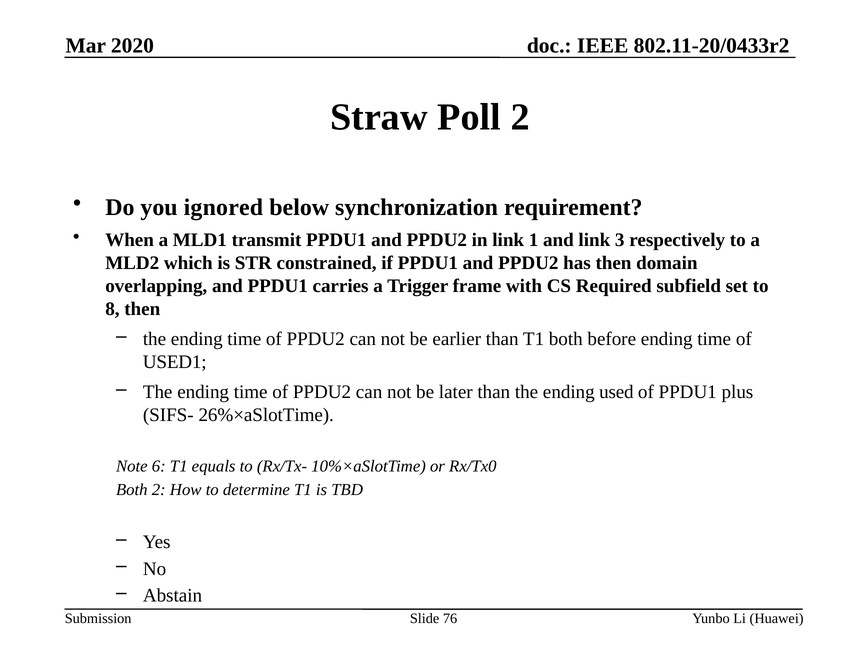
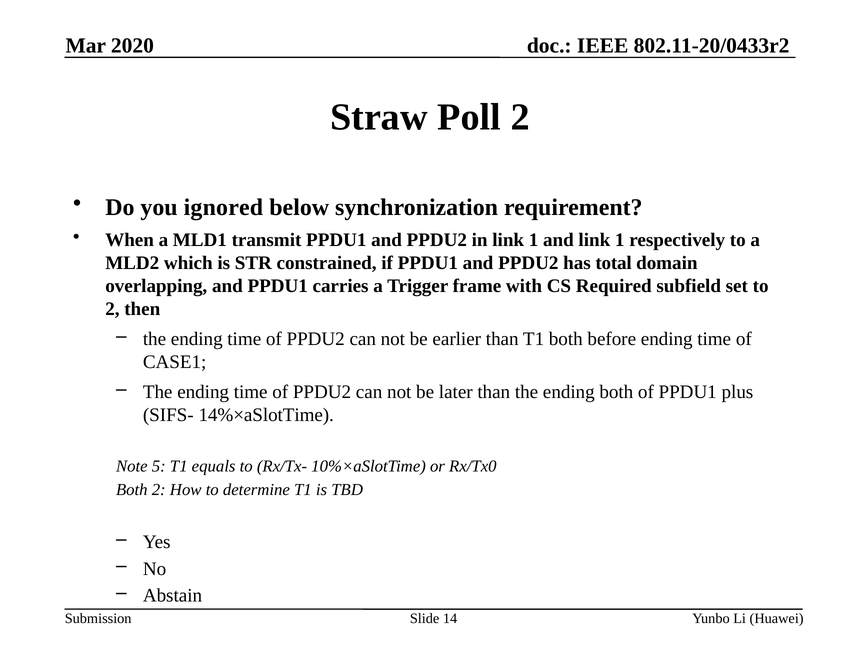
and link 3: 3 -> 1 (620, 240)
has then: then -> total (614, 263)
8: 8 -> 2 (112, 309)
USED1: USED1 -> CASE1 (175, 362)
ending used: used -> both (616, 392)
26%×aSlotTime: 26%×aSlotTime -> 14%×aSlotTime (266, 415)
6: 6 -> 5 (159, 466)
76: 76 -> 14 (450, 619)
